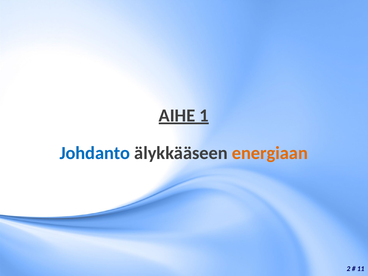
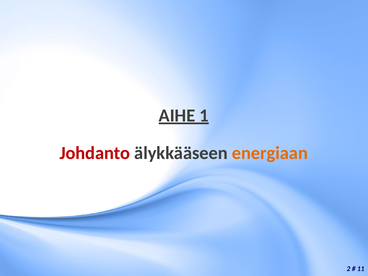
Johdanto colour: blue -> red (95, 153)
